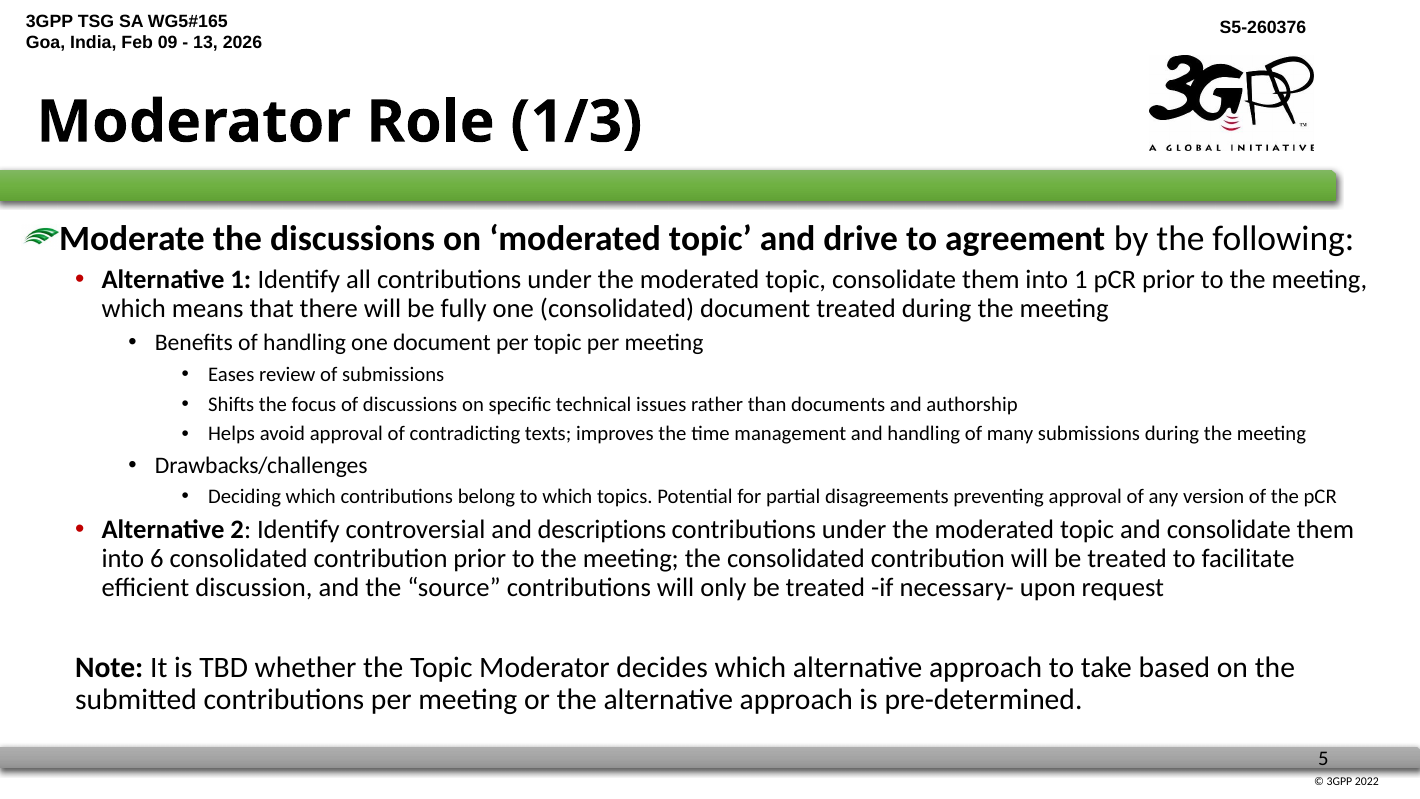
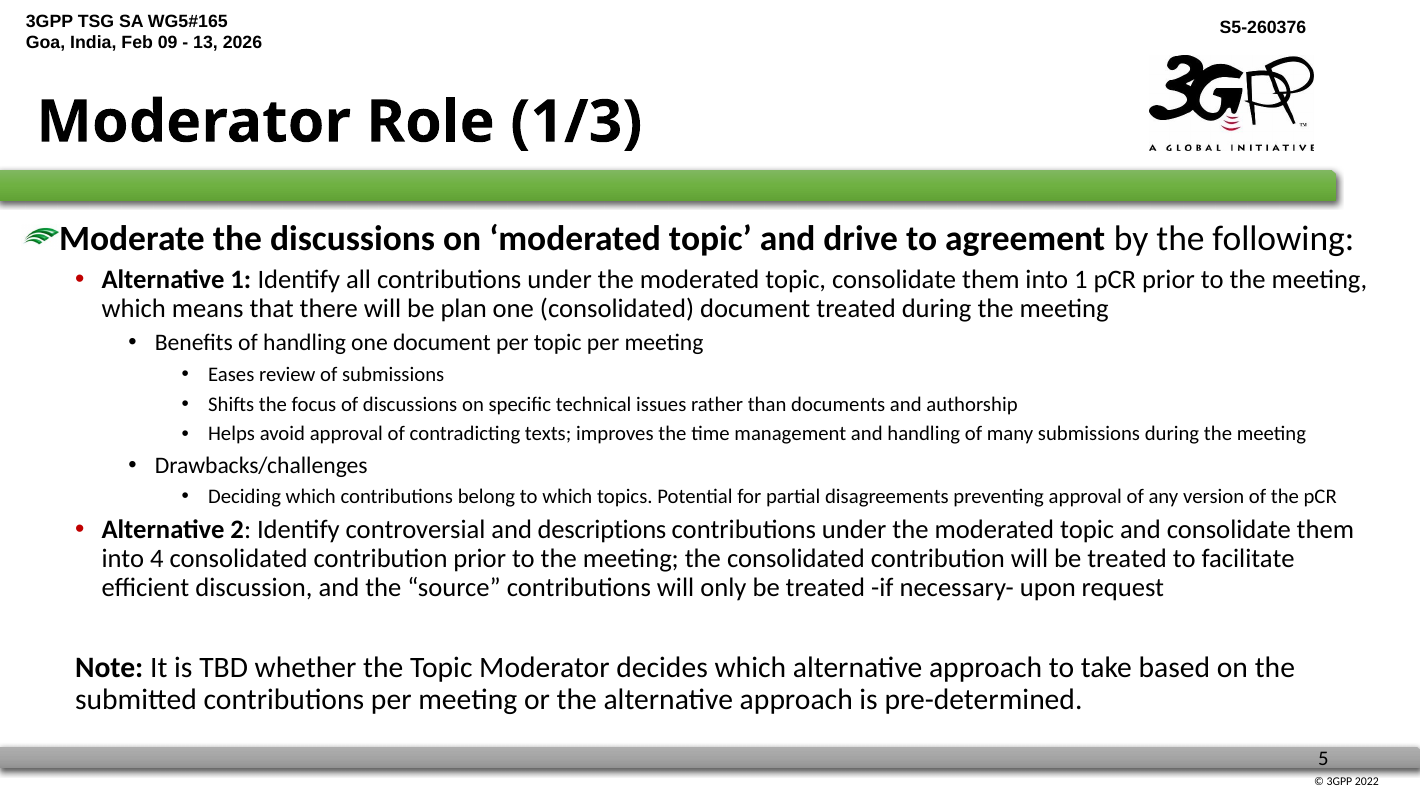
fully: fully -> plan (464, 308)
6: 6 -> 4 (157, 558)
